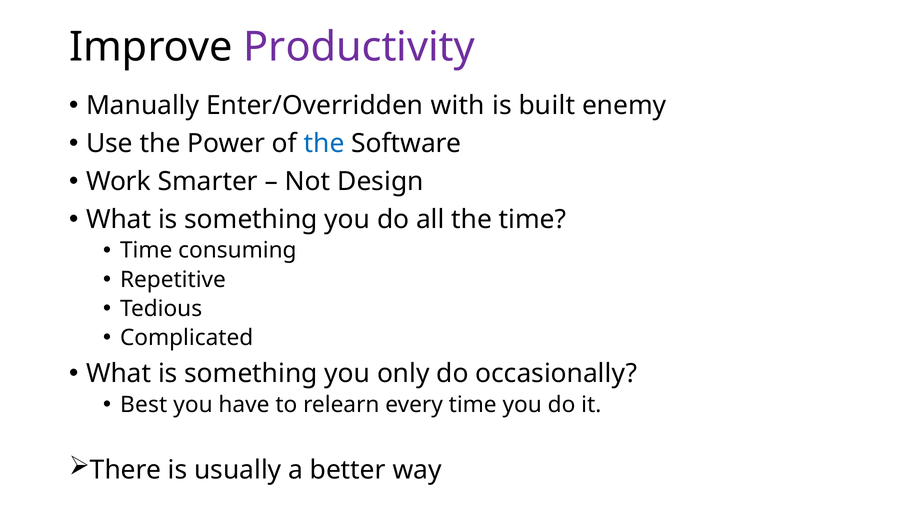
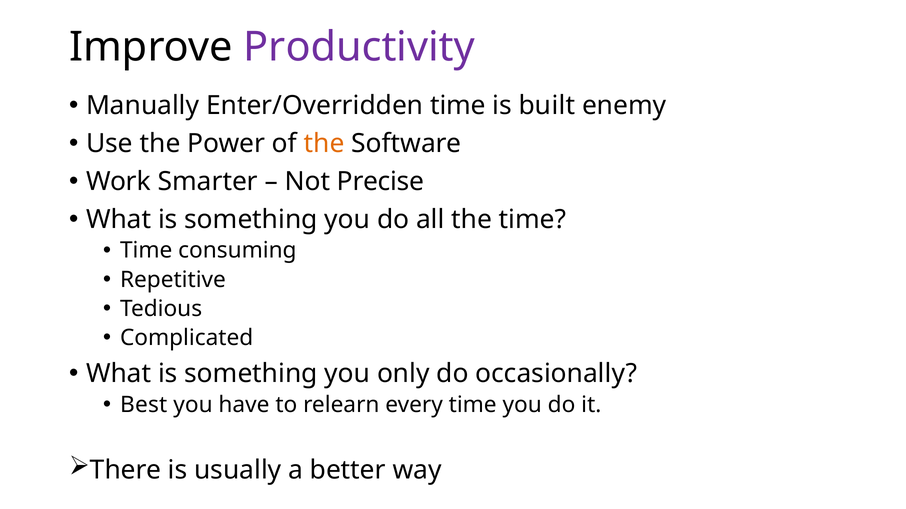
Enter/Overridden with: with -> time (458, 106)
the colour: blue -> orange (324, 144)
Design: Design -> Precise (381, 182)
